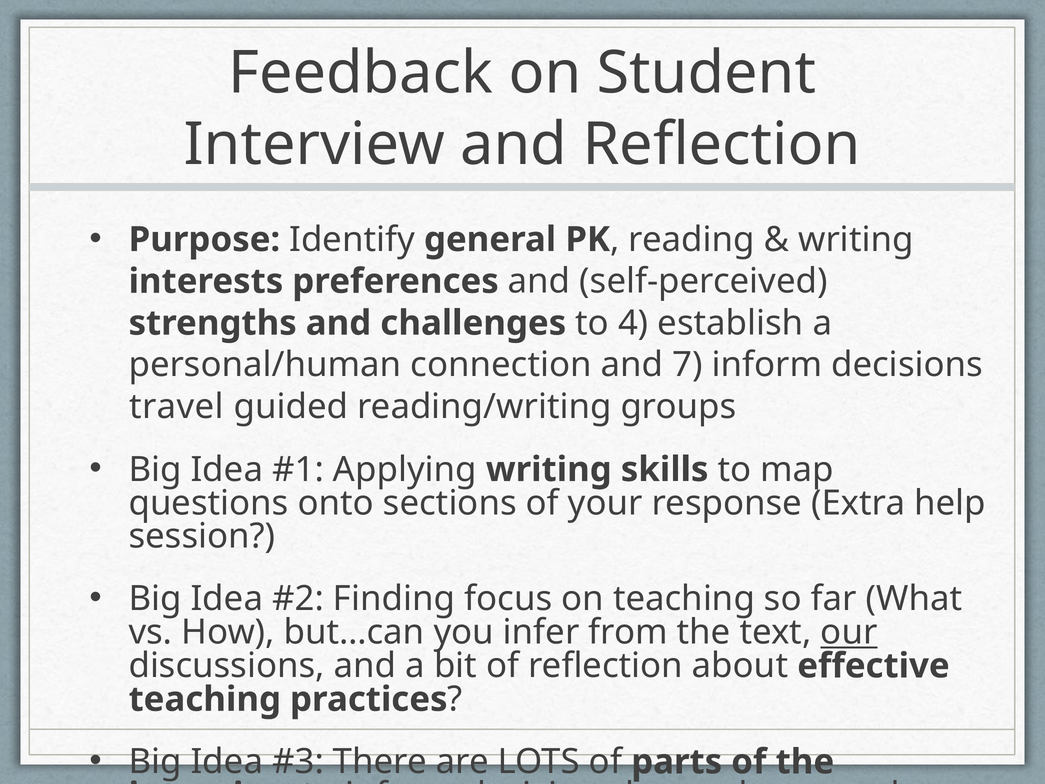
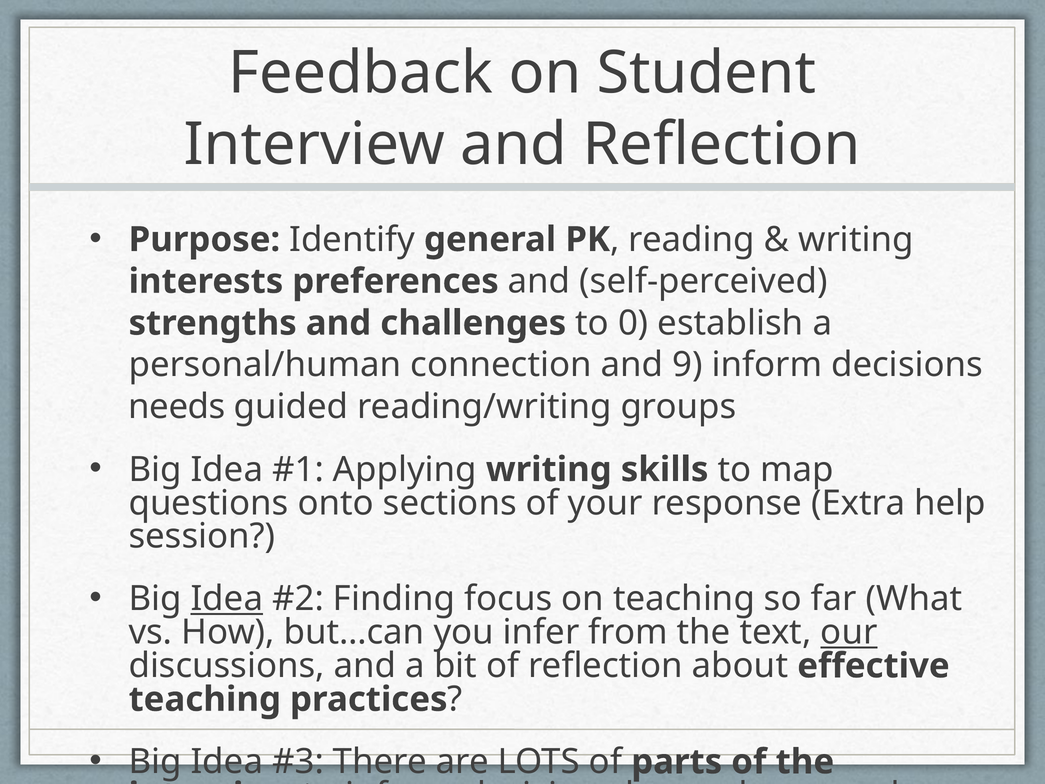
4: 4 -> 0 (633, 323)
7: 7 -> 9 (688, 365)
travel: travel -> needs (177, 407)
Idea underline: none -> present (227, 599)
